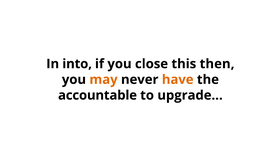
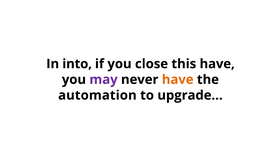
this then: then -> have (217, 64)
may colour: orange -> purple (104, 80)
accountable: accountable -> automation (97, 95)
